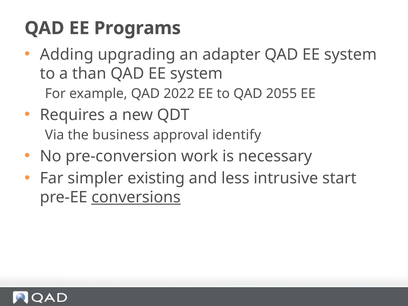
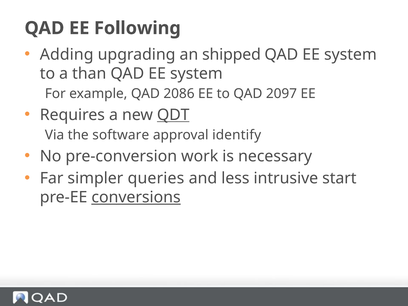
Programs: Programs -> Following (137, 28)
adapter: adapter -> shipped (231, 55)
2022: 2022 -> 2086 (179, 94)
2055: 2055 -> 2097 (281, 94)
QDT underline: none -> present (173, 115)
business: business -> software (121, 135)
existing: existing -> queries (156, 178)
